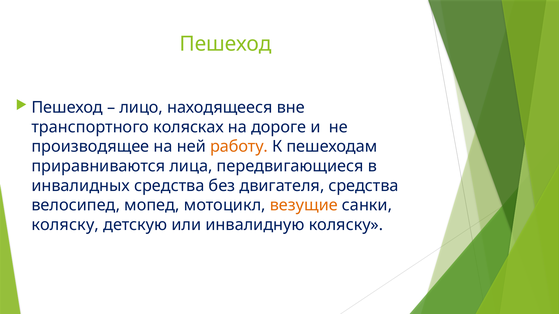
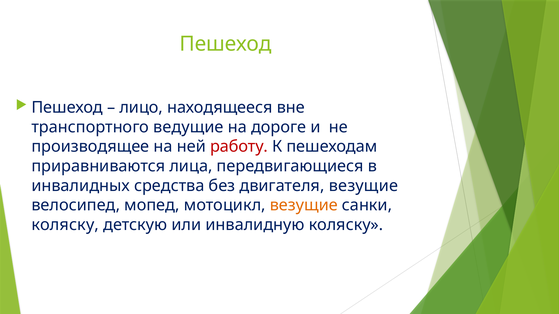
колясках: колясках -> ведущие (188, 127)
работу colour: orange -> red (239, 147)
двигателя средства: средства -> везущие (363, 186)
